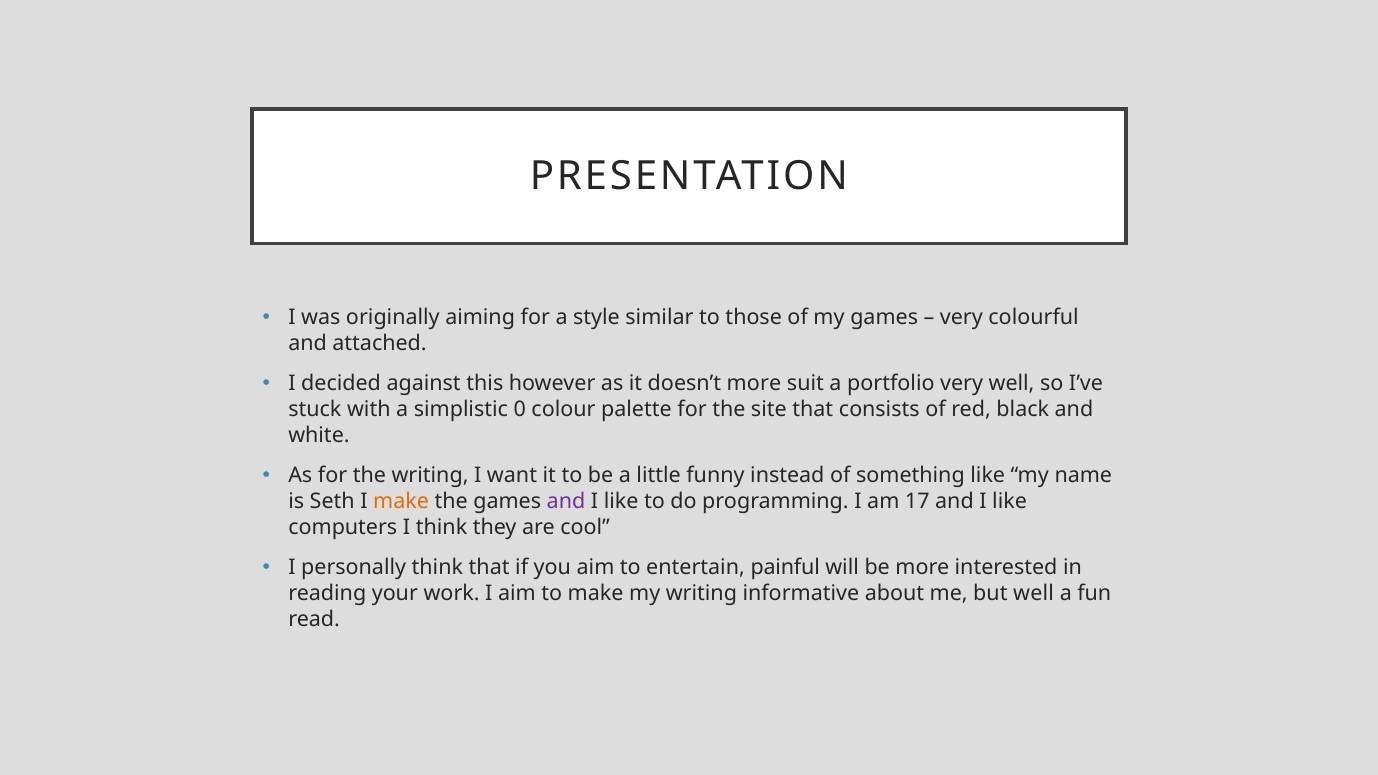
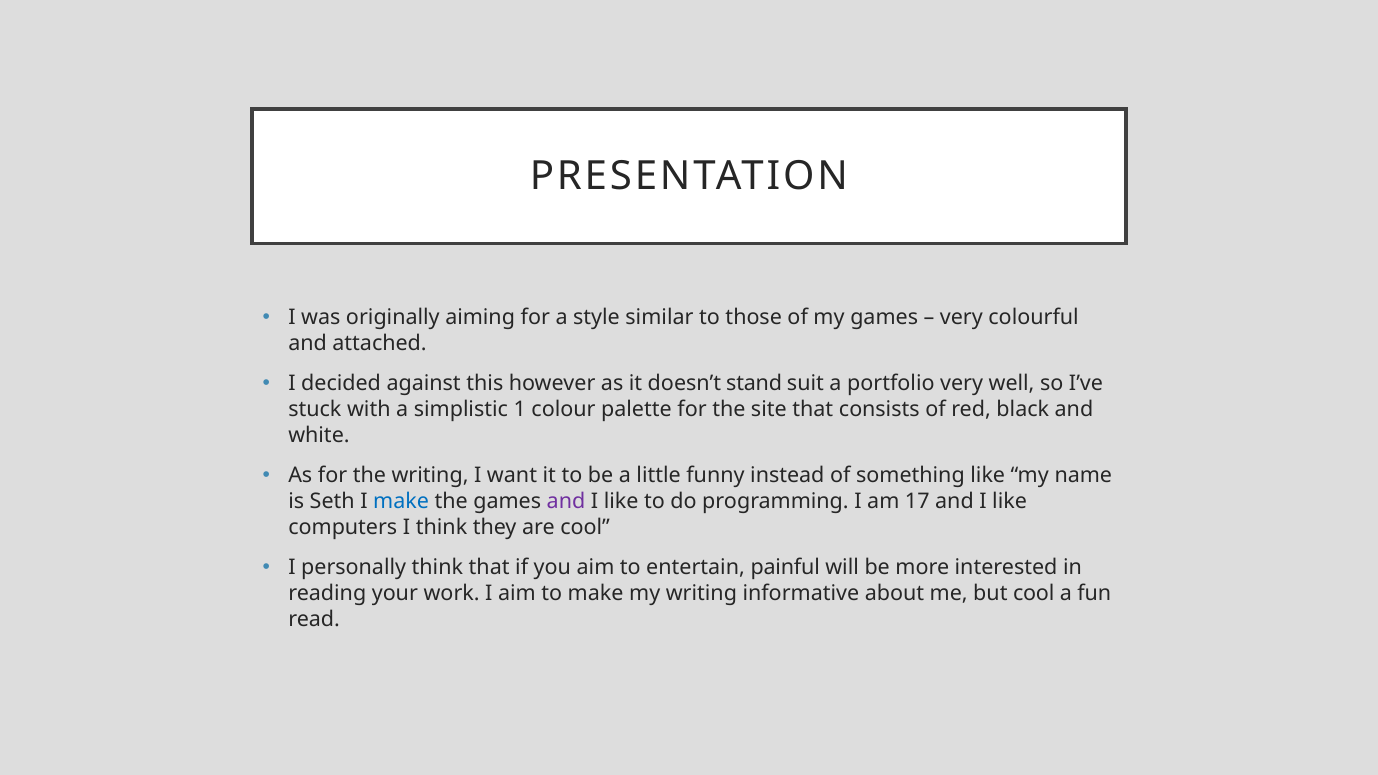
doesn’t more: more -> stand (754, 384)
0: 0 -> 1 (520, 410)
make colour: orange -> blue (401, 502)
but well: well -> cool (1034, 593)
